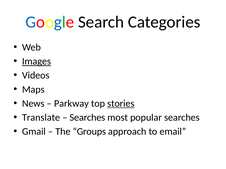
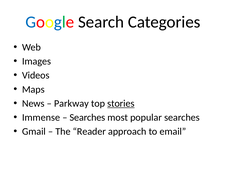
Images underline: present -> none (37, 61)
Translate: Translate -> Immense (41, 118)
Groups: Groups -> Reader (89, 132)
